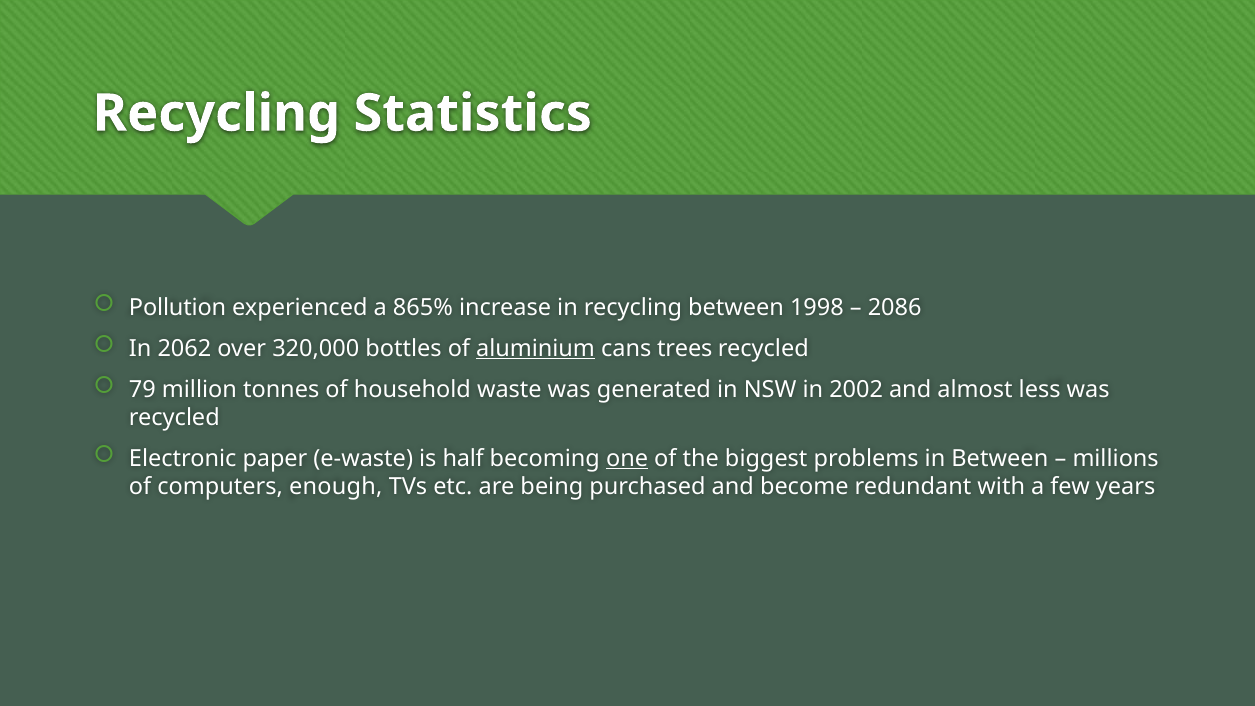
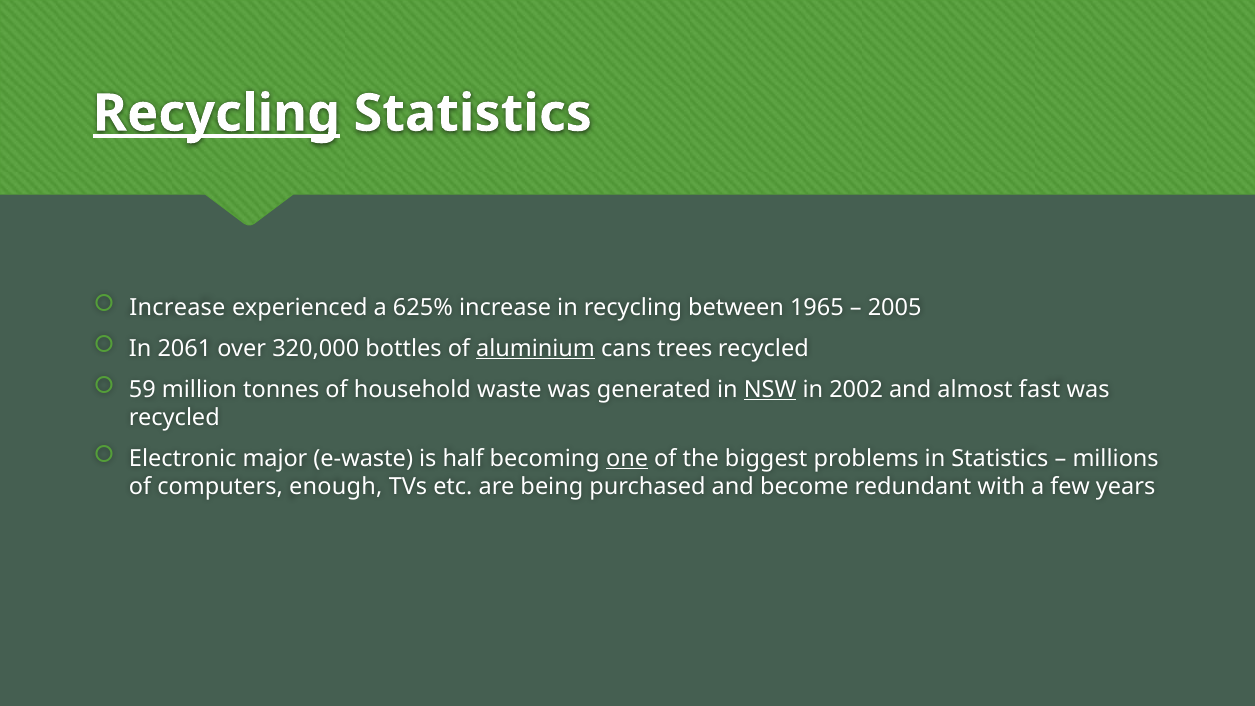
Recycling underline: none -> present (216, 113)
Pollution: Pollution -> Increase (177, 308)
865%: 865% -> 625% (423, 308)
1998: 1998 -> 1965 (817, 308)
2086: 2086 -> 2005 (895, 308)
2062: 2062 -> 2061 (184, 348)
79: 79 -> 59 (142, 389)
NSW underline: none -> present (770, 389)
less: less -> fast (1040, 389)
paper: paper -> major (275, 458)
in Between: Between -> Statistics (1000, 458)
